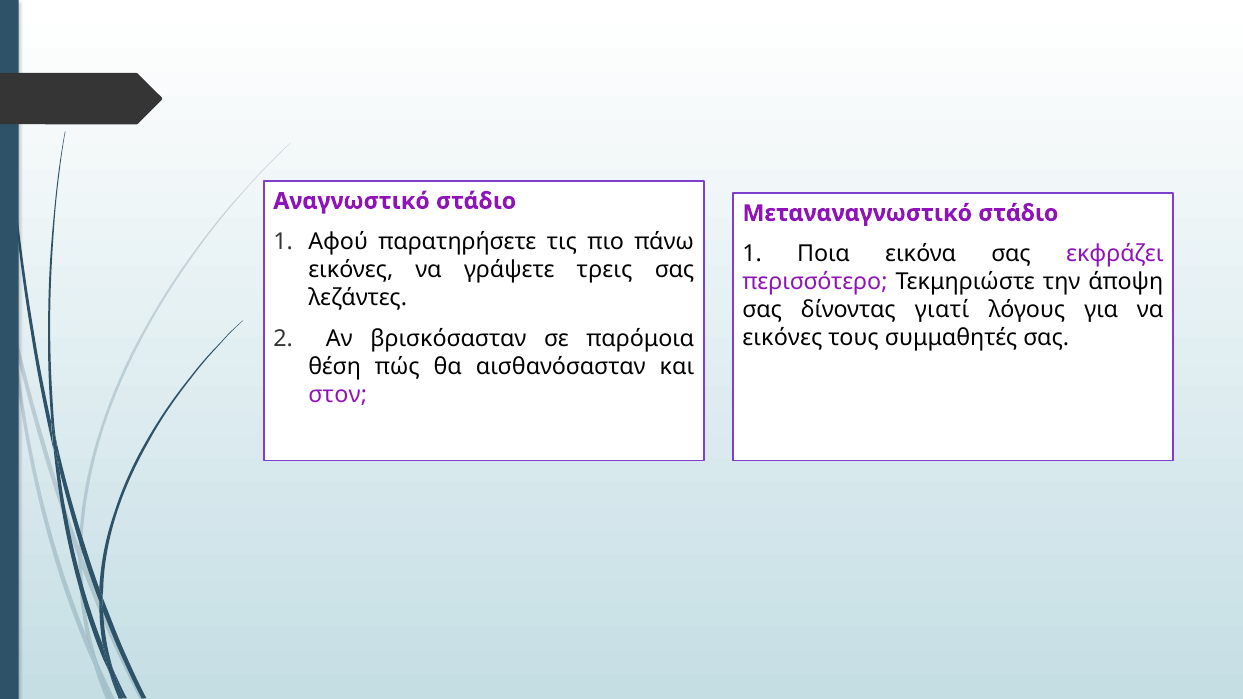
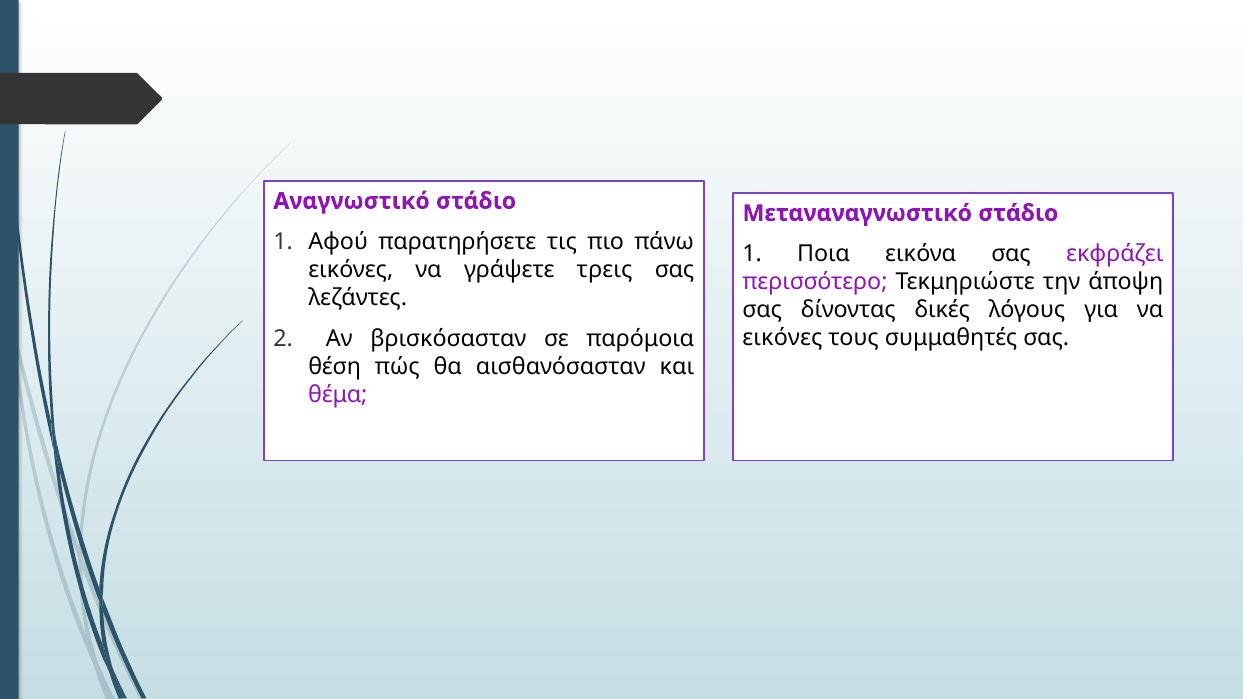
γιατί: γιατί -> δικές (942, 310)
στον: στον -> θέμα (338, 395)
